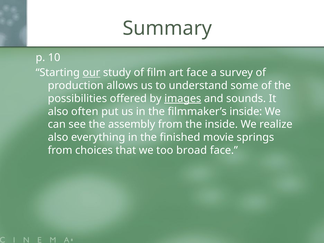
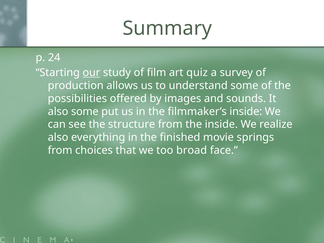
10: 10 -> 24 (54, 57)
art face: face -> quiz (197, 73)
images underline: present -> none (183, 98)
also often: often -> some (85, 111)
assembly: assembly -> structure (132, 124)
